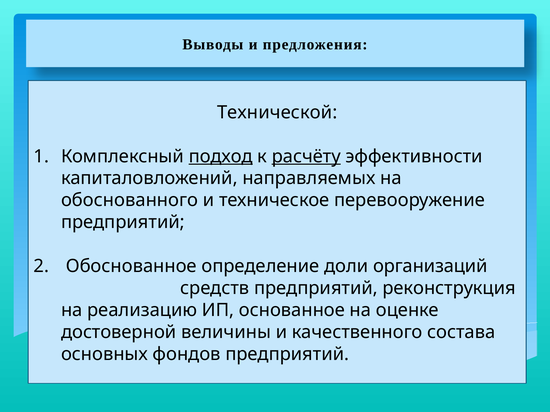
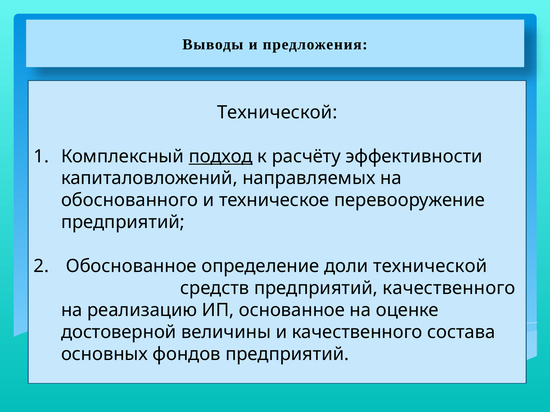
расчёту underline: present -> none (306, 157)
доли организаций: организаций -> технической (430, 267)
предприятий реконструкция: реконструкция -> качественного (449, 289)
